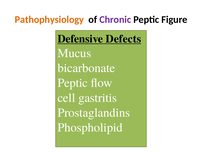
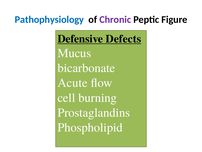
Pathophysiology colour: orange -> blue (49, 20)
Peptic: Peptic -> Acute (73, 83)
gastritis: gastritis -> burning (98, 97)
